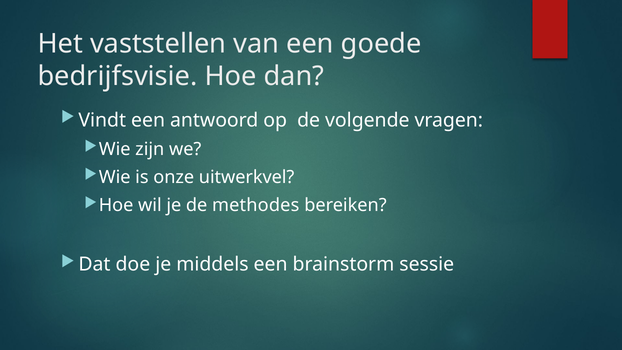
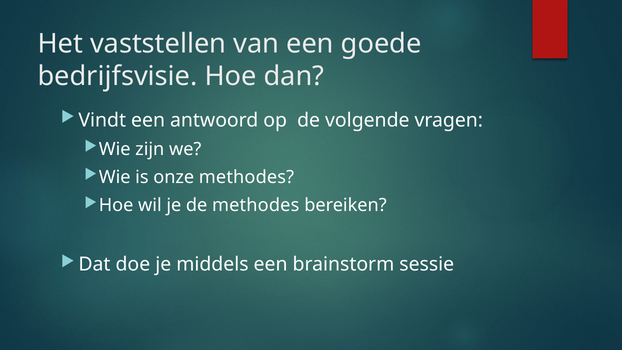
onze uitwerkvel: uitwerkvel -> methodes (246, 177)
